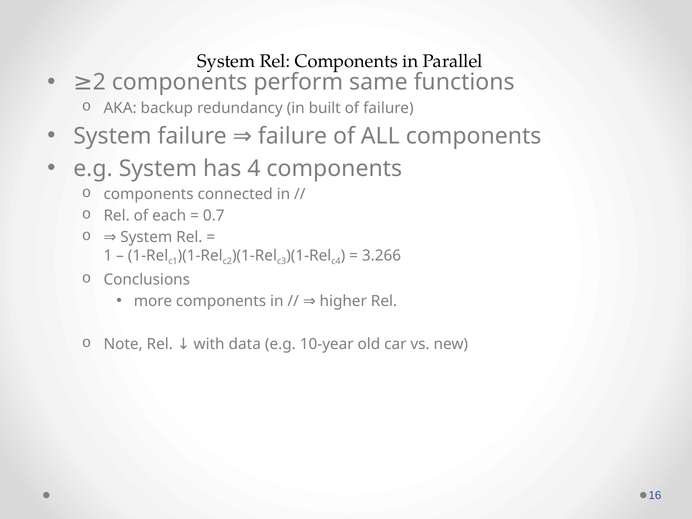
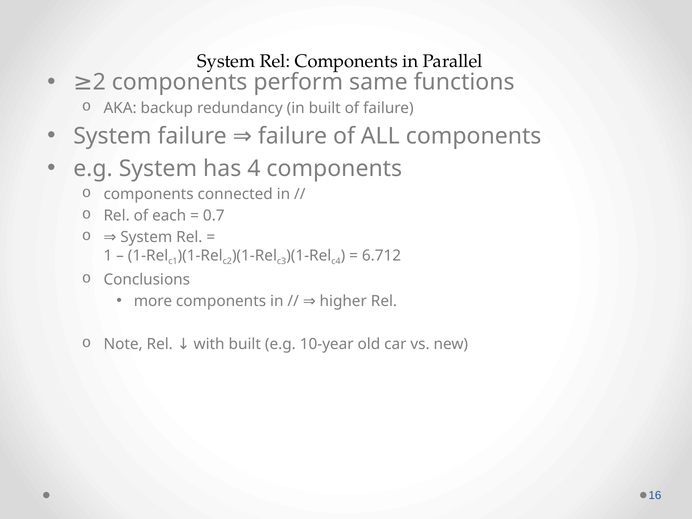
3.266: 3.266 -> 6.712 (382, 256)
with data: data -> built (245, 344)
